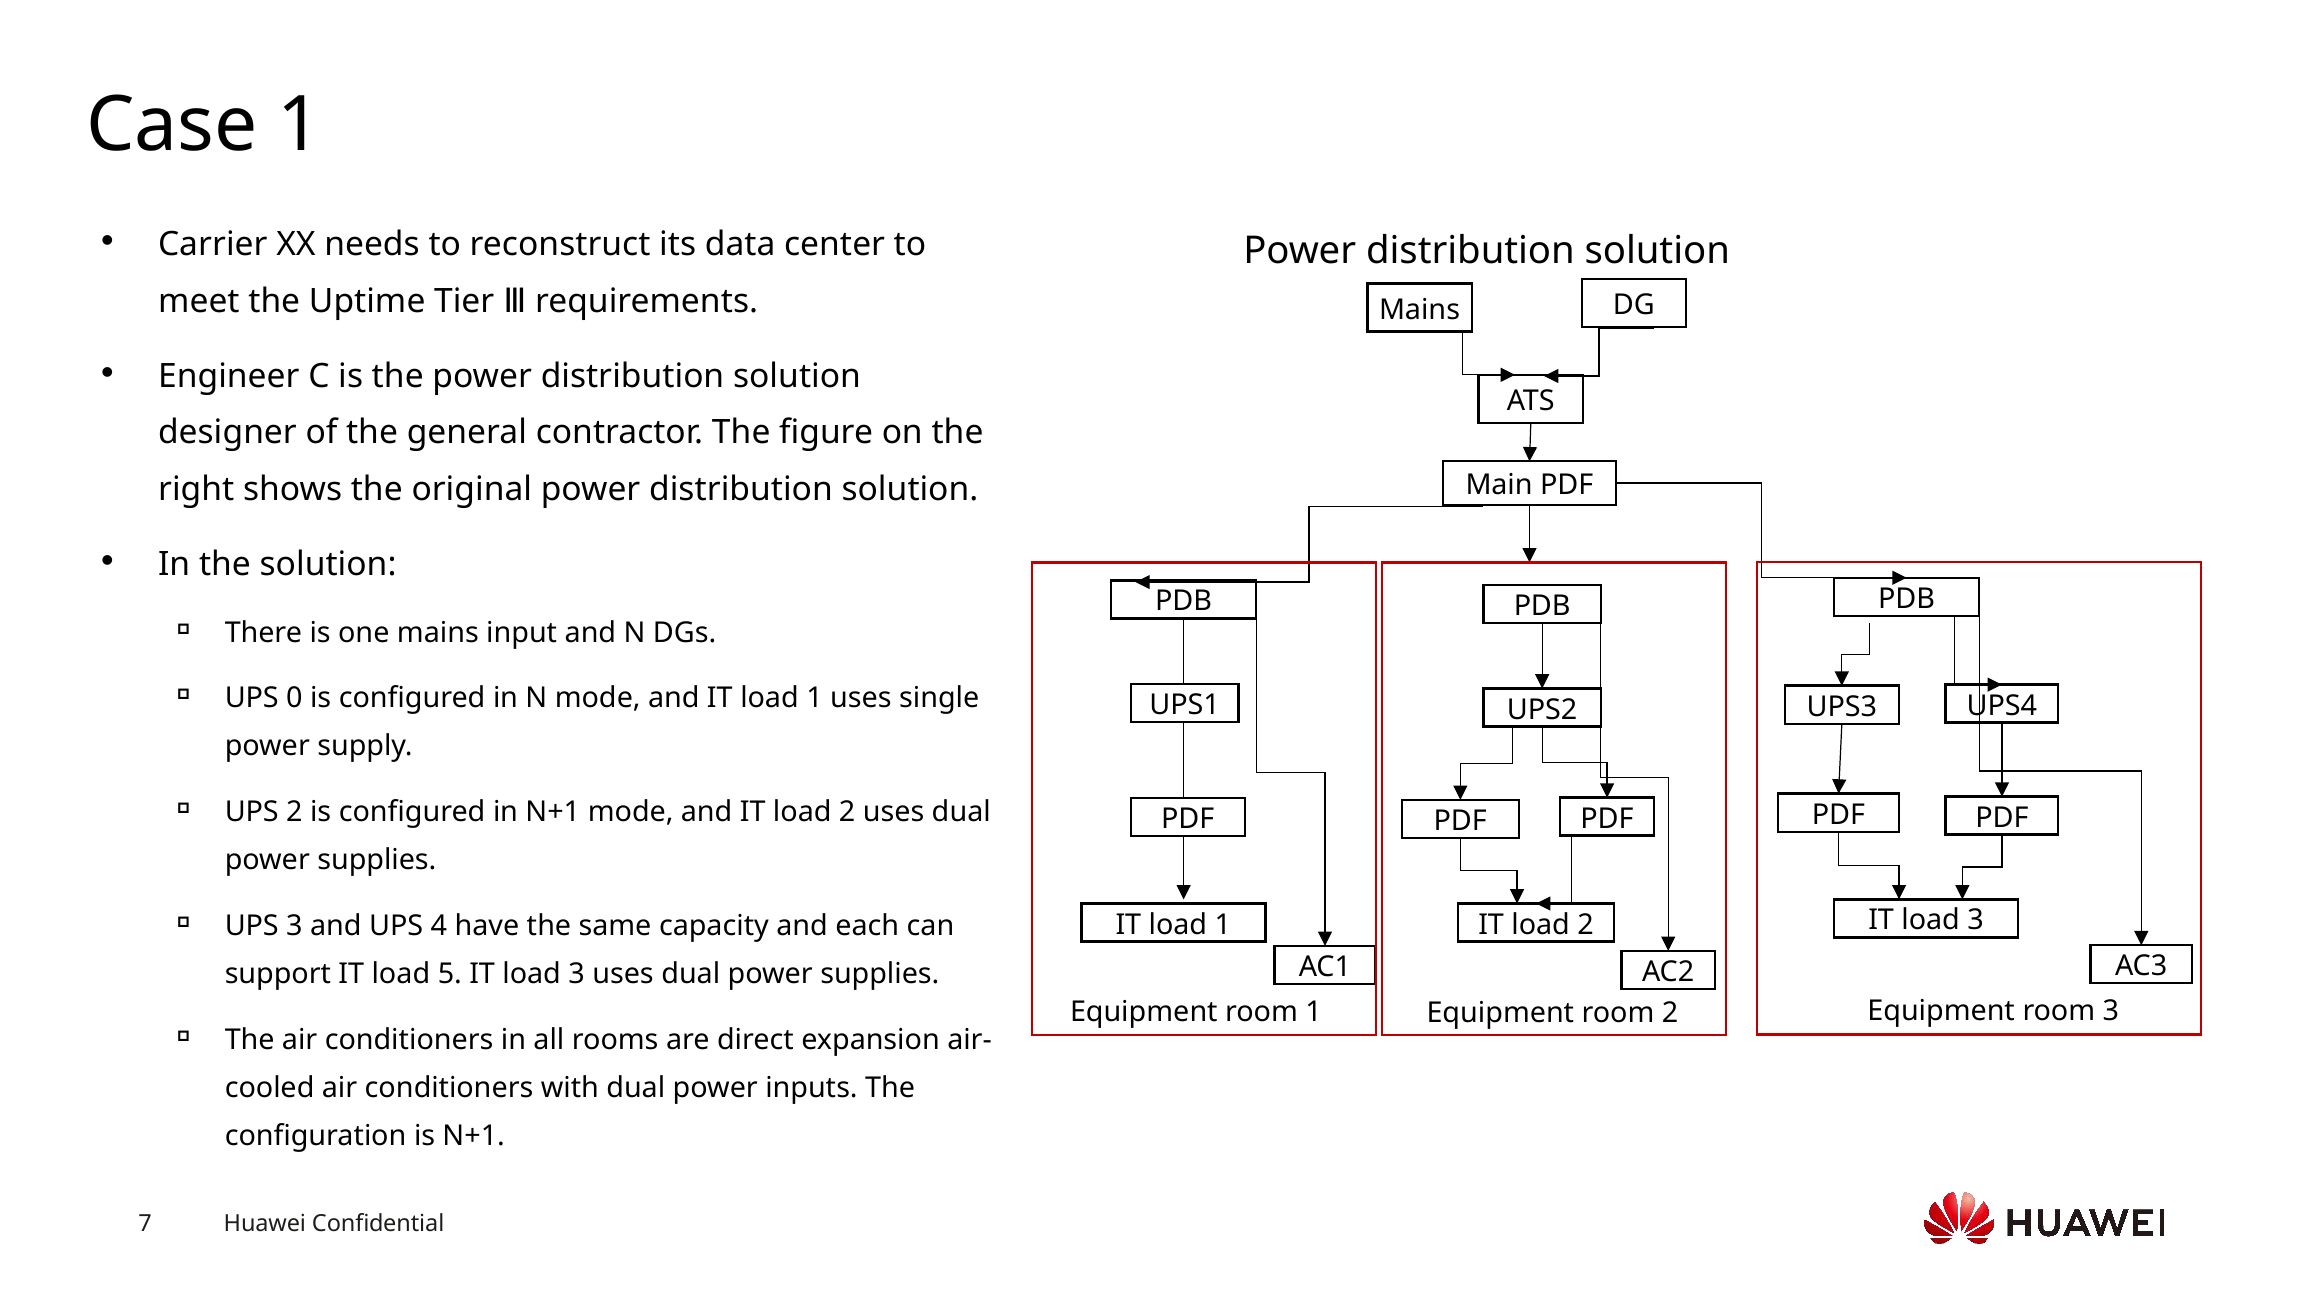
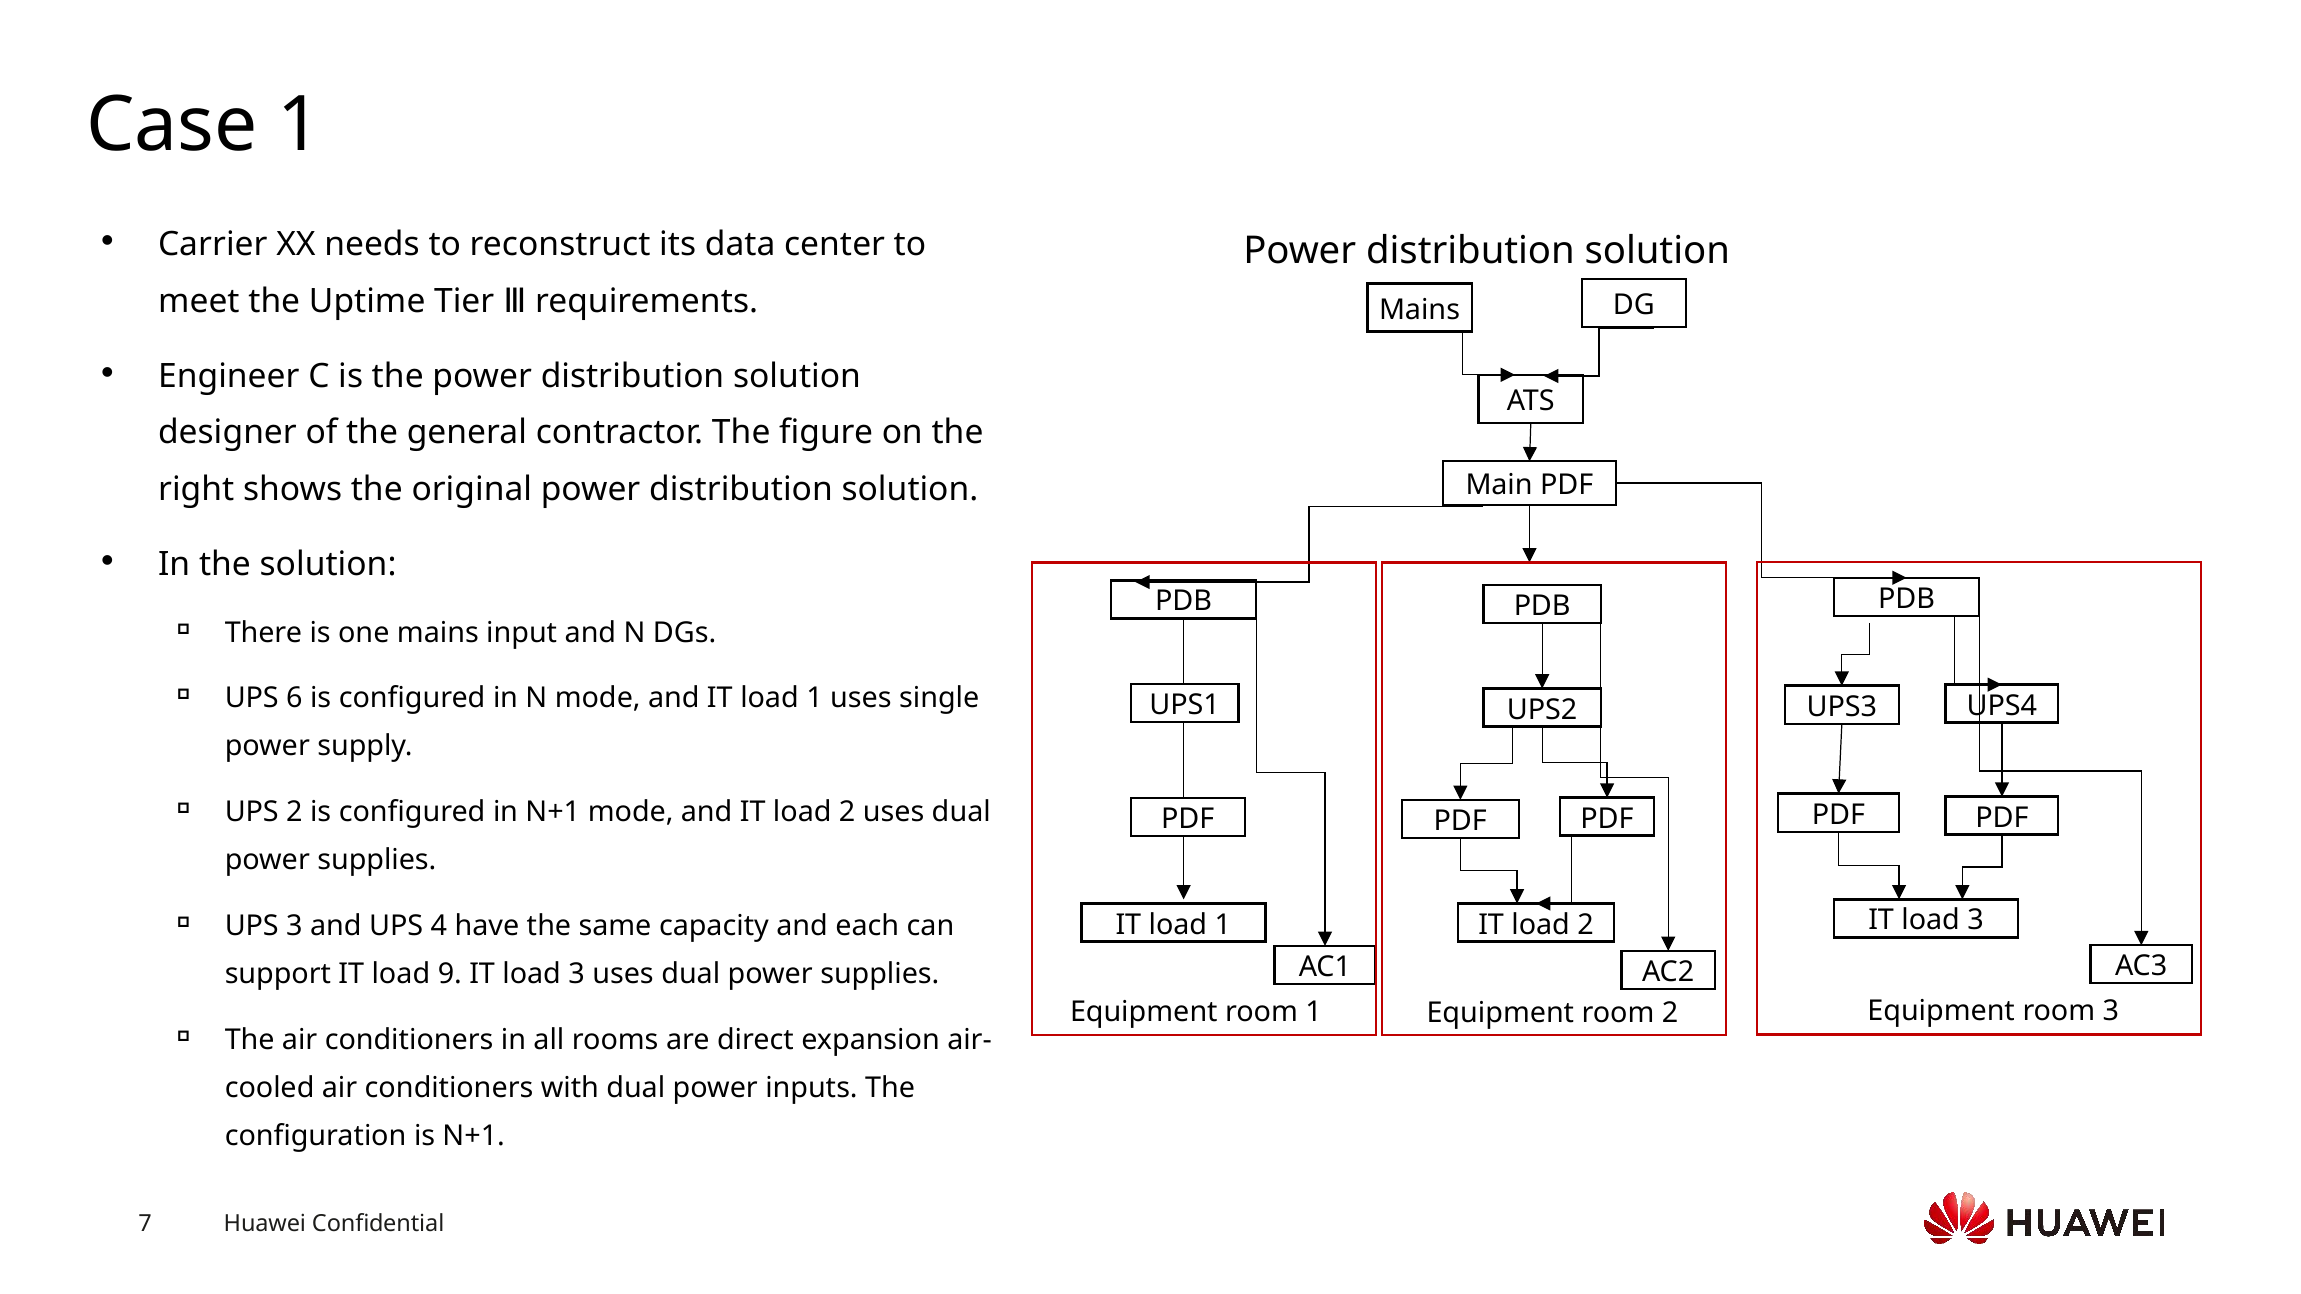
0: 0 -> 6 (294, 698)
5: 5 -> 9 (450, 974)
